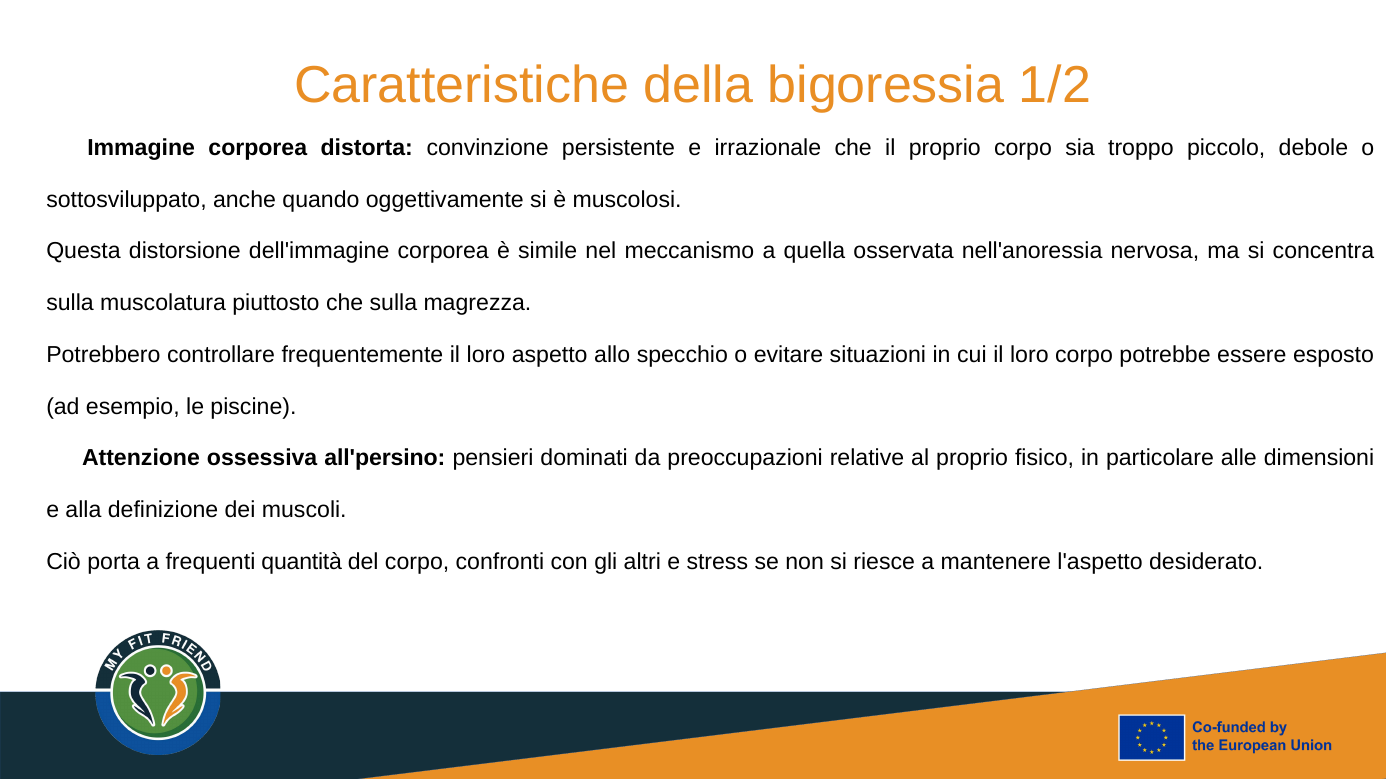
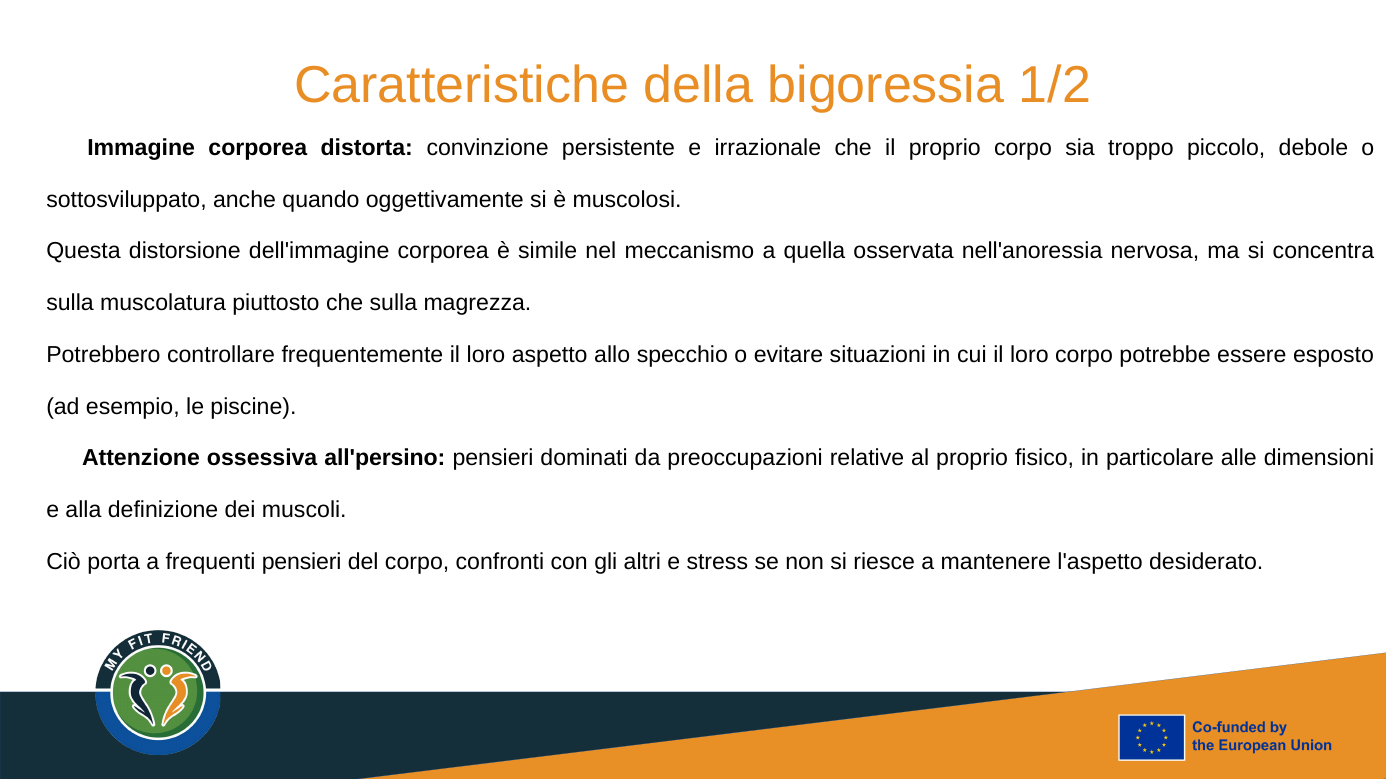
frequenti quantità: quantità -> pensieri (302, 562)
